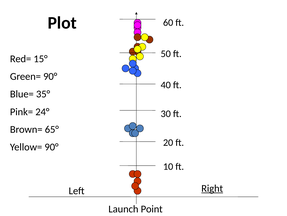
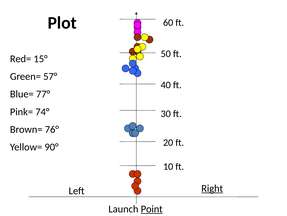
Green= 90°: 90° -> 57° (50, 76)
35°: 35° -> 77° (43, 94)
24°: 24° -> 74° (42, 111)
65°: 65° -> 76° (52, 129)
Point underline: none -> present (152, 208)
